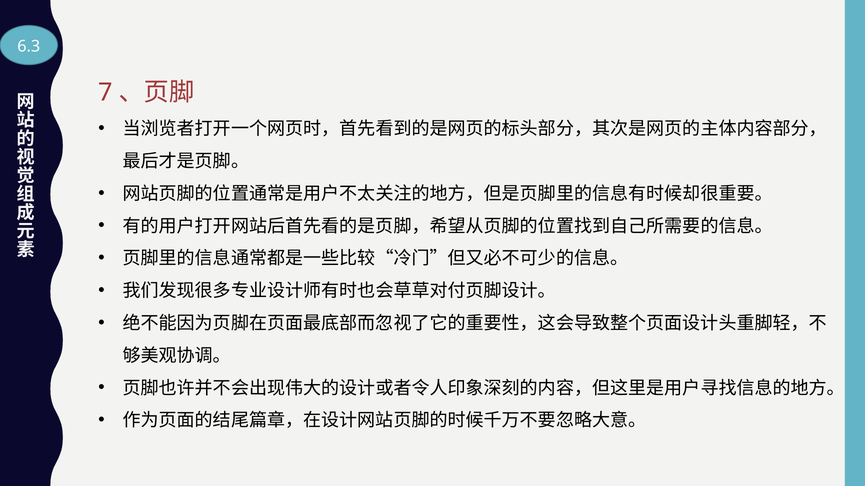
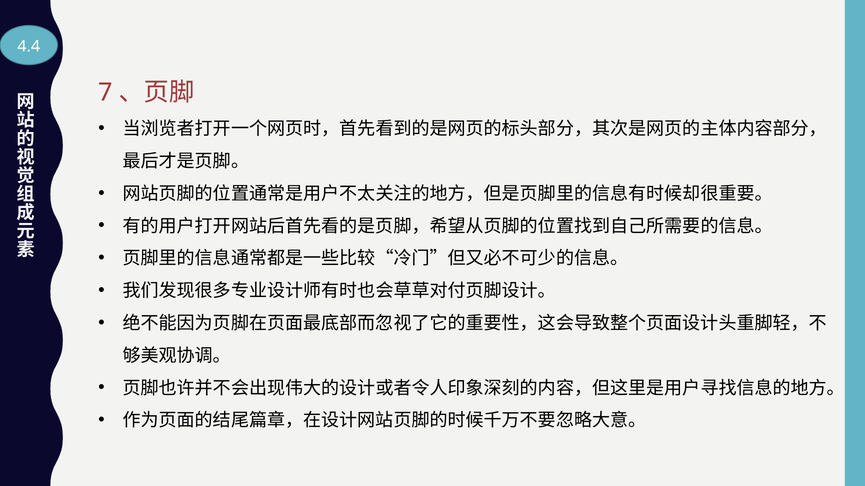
6.3: 6.3 -> 4.4 (29, 46)
